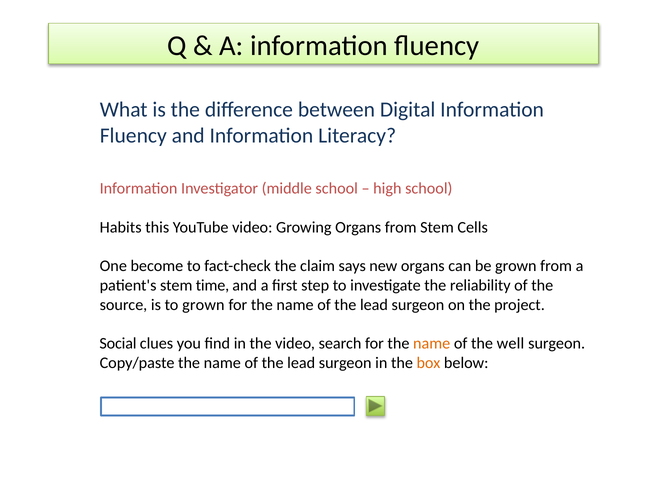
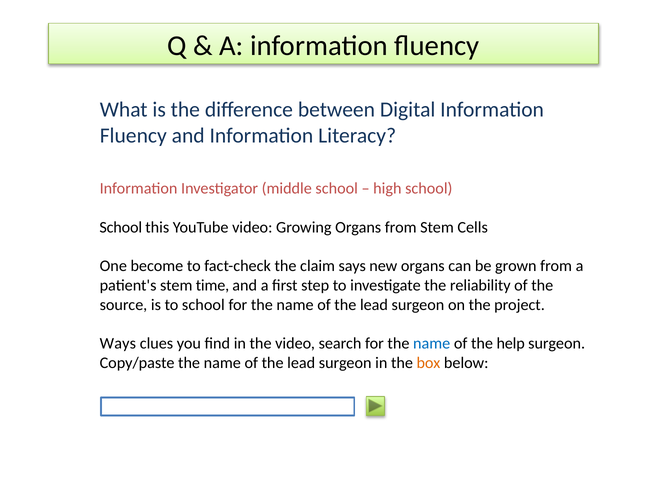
Habits: Habits -> School (121, 227)
to grown: grown -> school (203, 305)
Social: Social -> Ways (118, 344)
name colour: orange -> blue (432, 344)
well: well -> help (511, 344)
